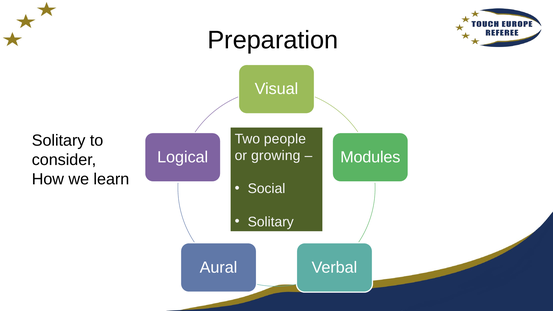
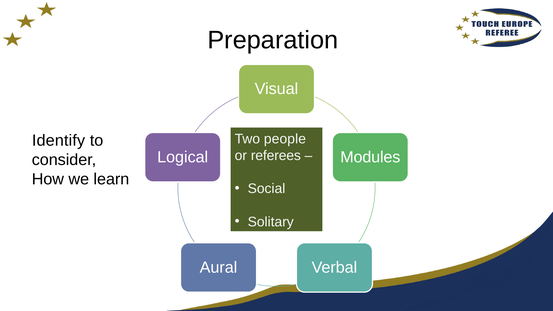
Solitary: Solitary -> Identify (59, 140)
growing: growing -> referees (276, 156)
